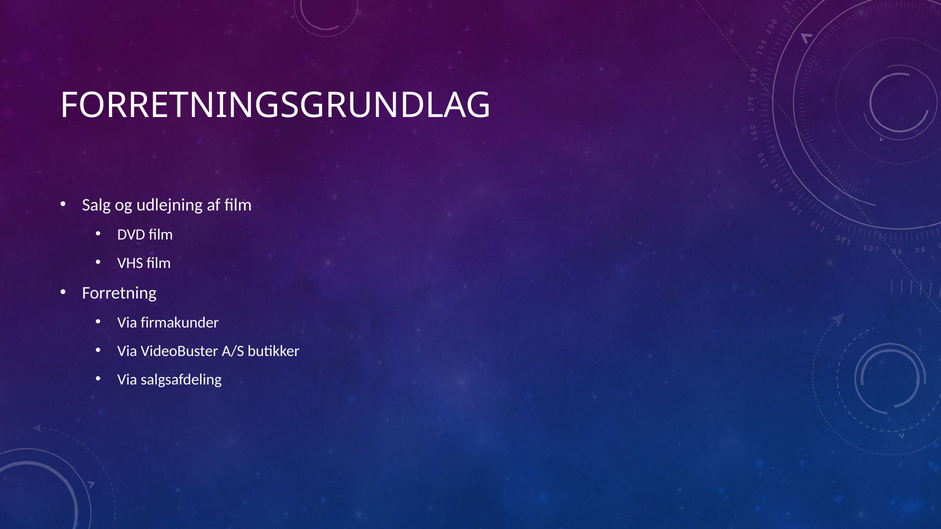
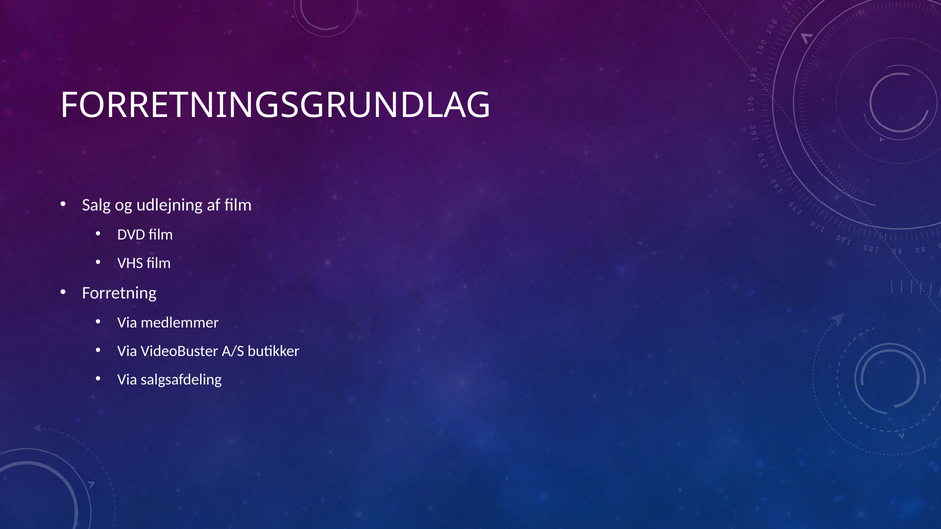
firmakunder: firmakunder -> medlemmer (180, 323)
